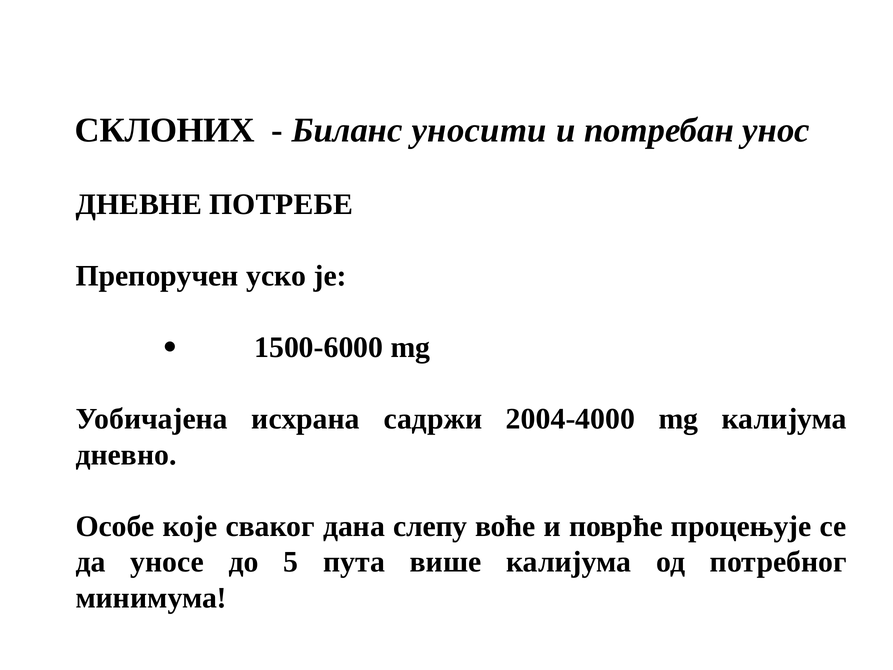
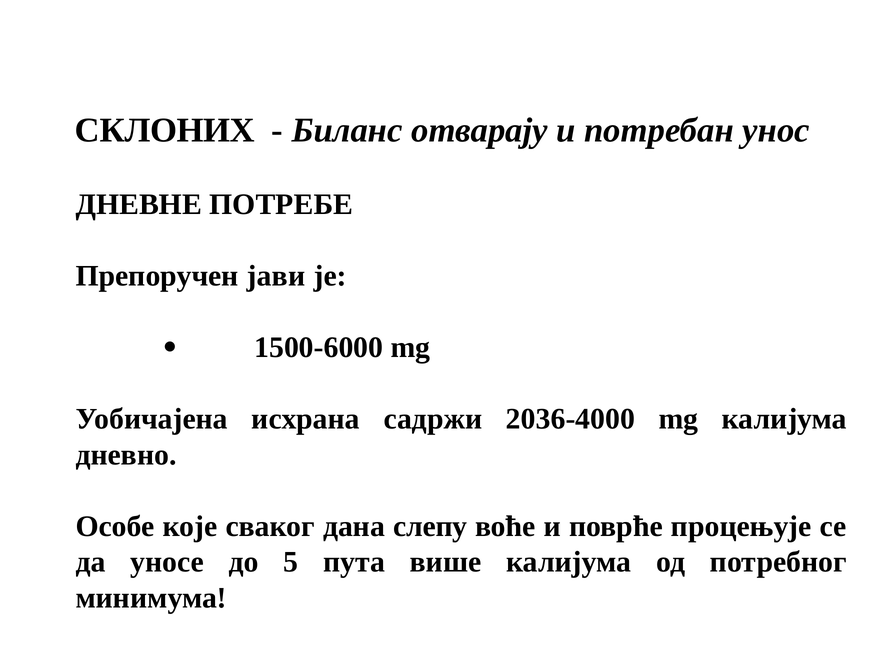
уносити: уносити -> отварају (479, 130)
уско: уско -> јави (276, 276)
2004-4000: 2004-4000 -> 2036-4000 (570, 419)
